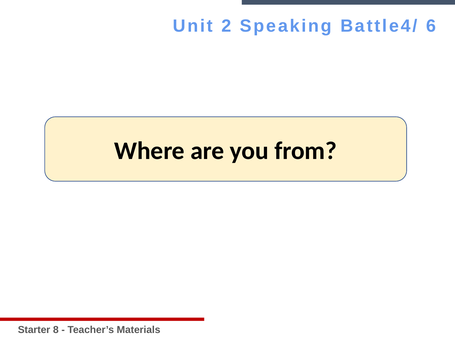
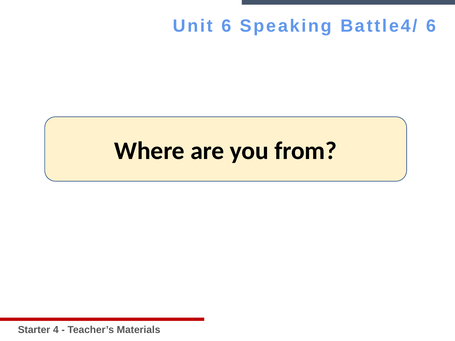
Unit 2: 2 -> 6 (226, 26)
8: 8 -> 4 (56, 330)
